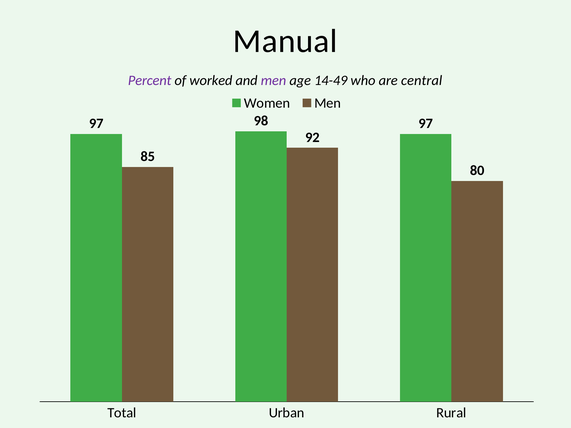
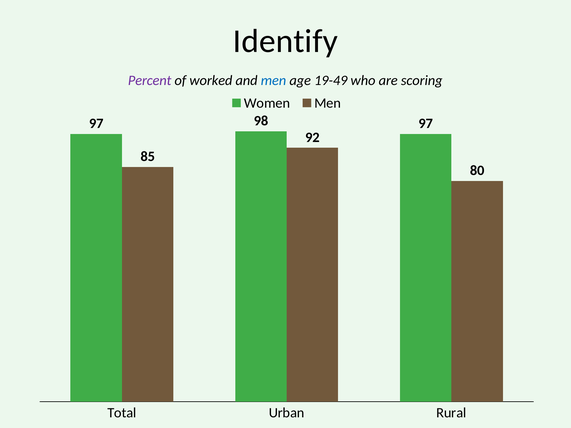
Manual: Manual -> Identify (285, 41)
men colour: purple -> blue (274, 81)
14-49: 14-49 -> 19-49 (331, 81)
central: central -> scoring (422, 81)
